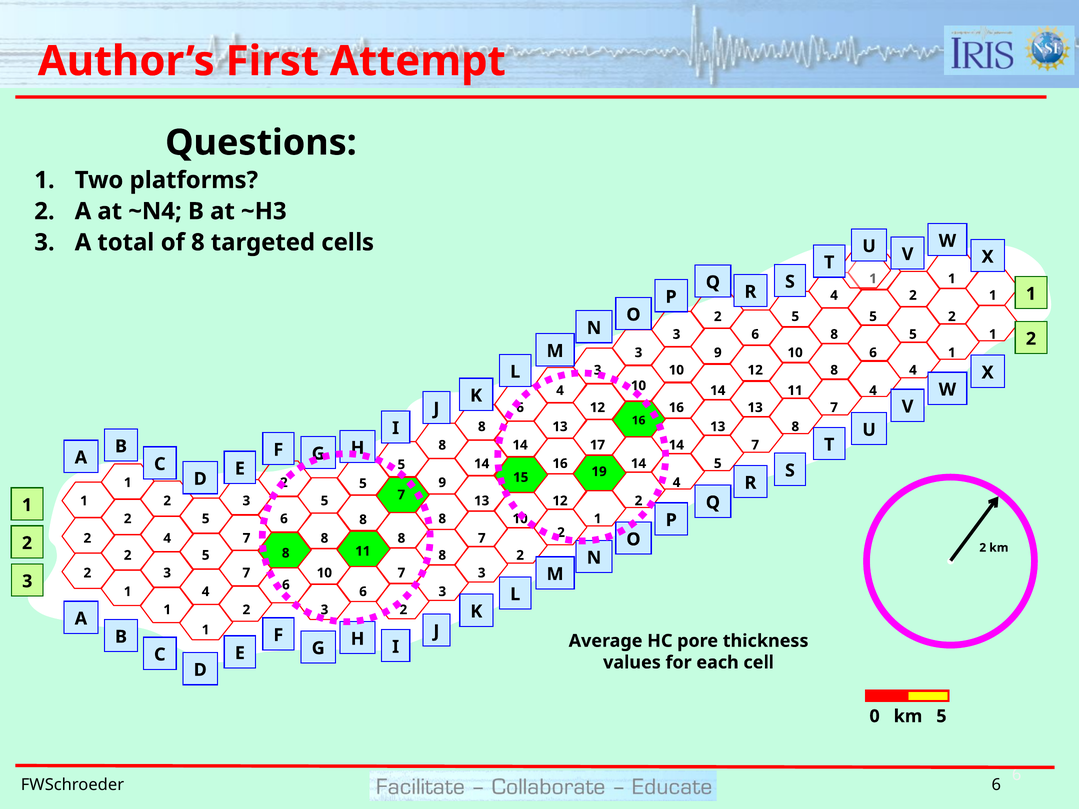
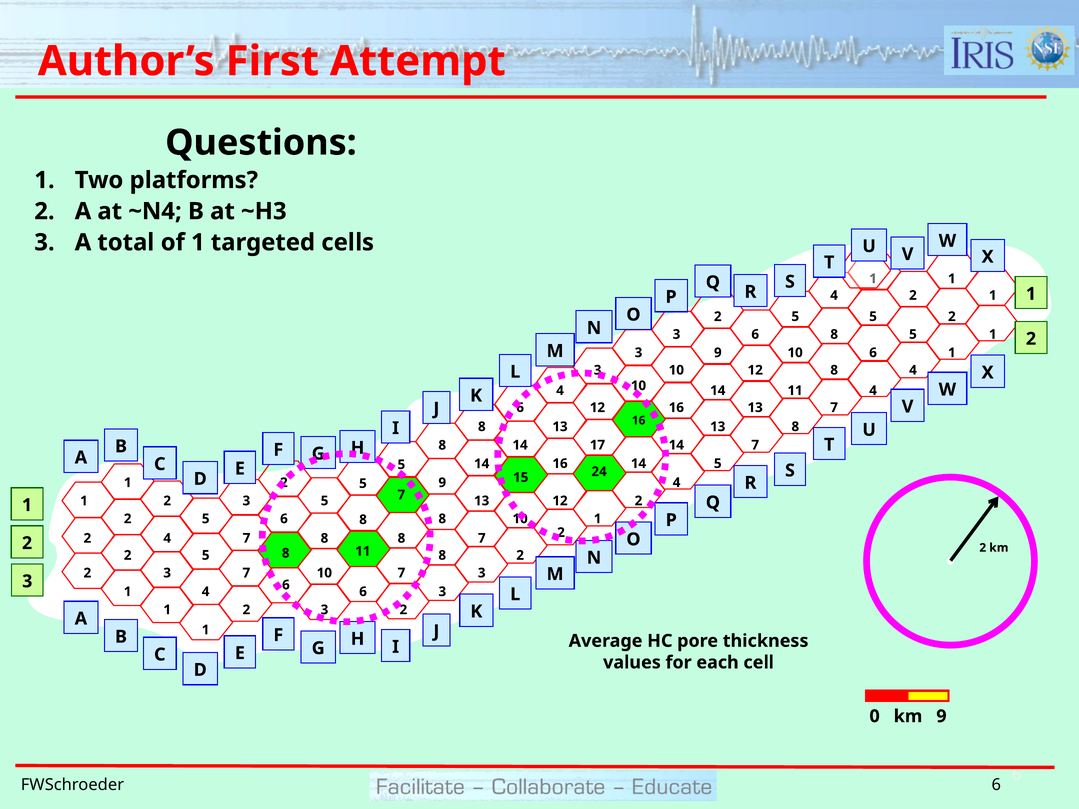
of 8: 8 -> 1 (198, 243)
19: 19 -> 24 (599, 472)
km 5: 5 -> 9 (941, 716)
